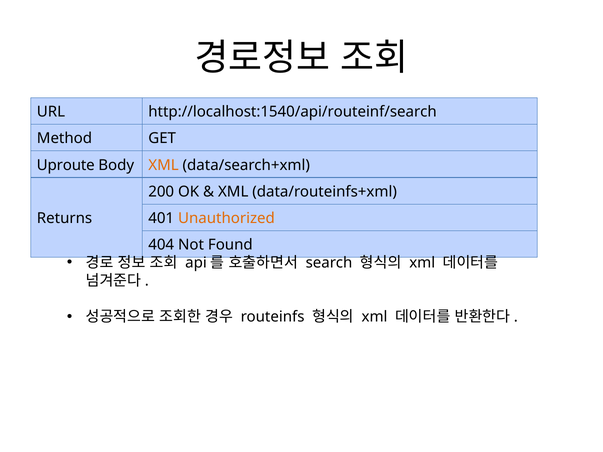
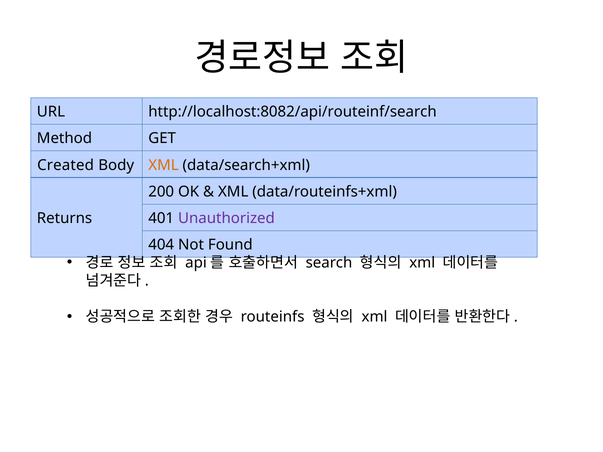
http://localhost:1540/api/routeinf/search: http://localhost:1540/api/routeinf/search -> http://localhost:8082/api/routeinf/search (293, 112)
Uproute: Uproute -> Created (66, 165)
Unauthorized colour: orange -> purple (226, 218)
